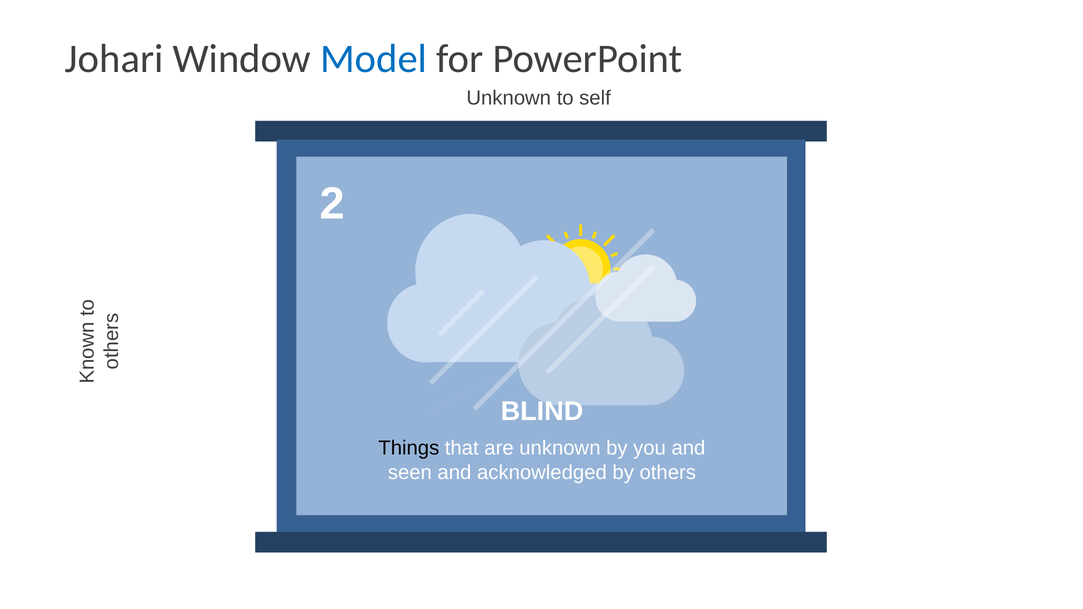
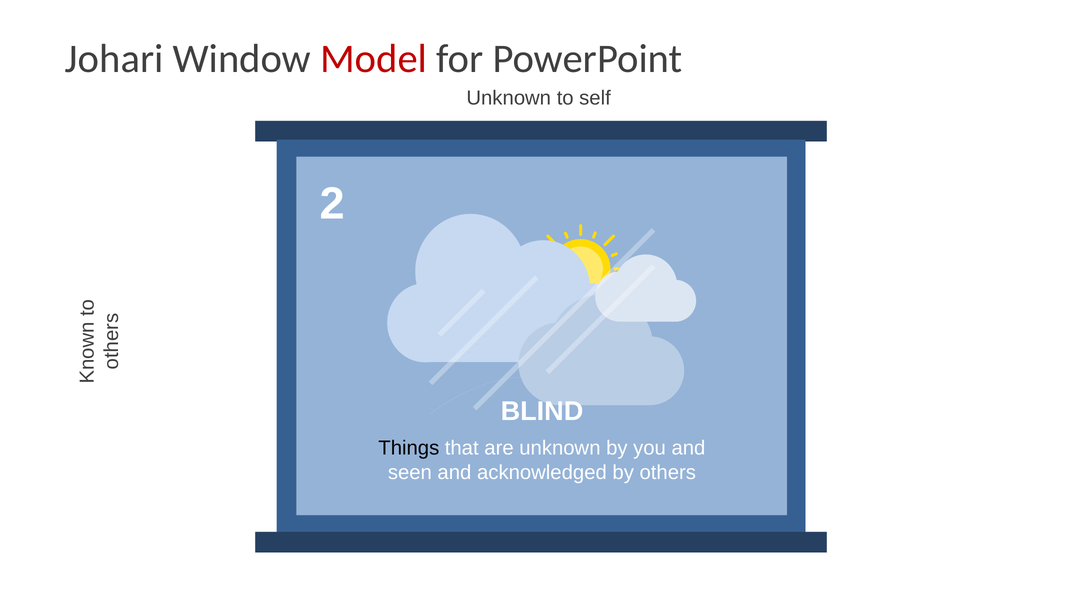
Model colour: blue -> red (374, 59)
